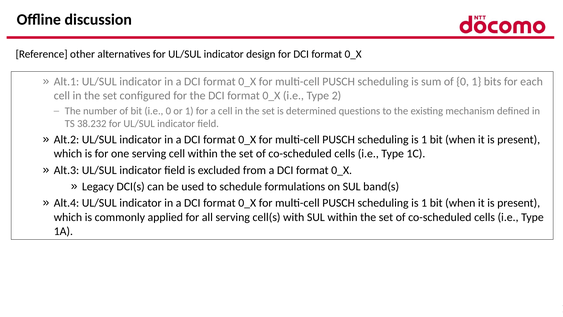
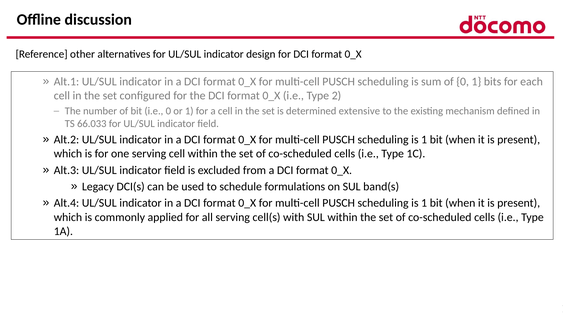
questions: questions -> extensive (359, 111)
38.232: 38.232 -> 66.033 (92, 124)
